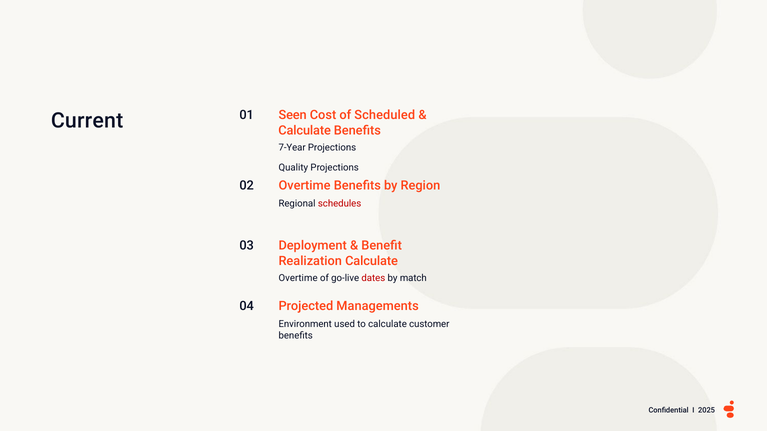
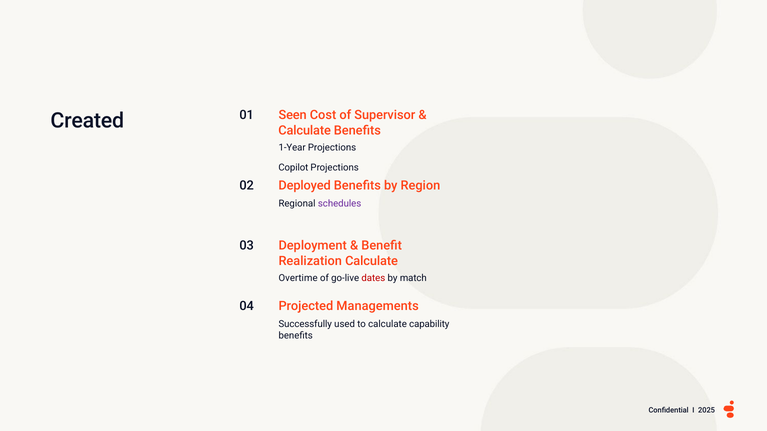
Scheduled: Scheduled -> Supervisor (385, 115)
Current: Current -> Created (87, 121)
7-Year: 7-Year -> 1-Year (292, 148)
Quality: Quality -> Copilot (293, 168)
Overtime: Overtime -> Deployed (305, 186)
schedules colour: red -> purple (340, 204)
Environment: Environment -> Successfully (305, 325)
customer: customer -> capability (429, 325)
